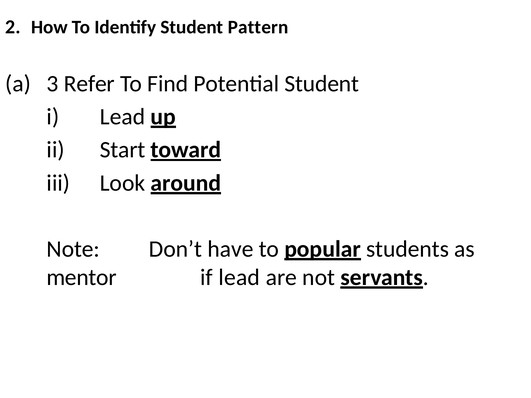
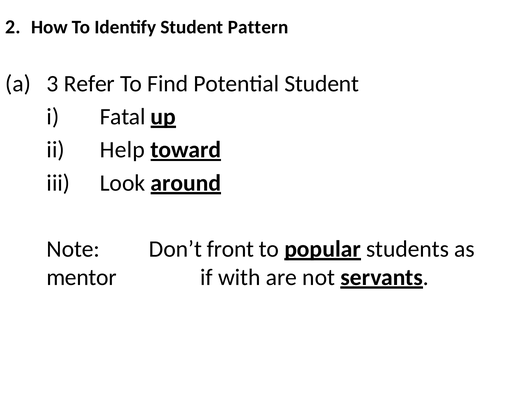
i Lead: Lead -> Fatal (123, 117)
Start: Start -> Help (122, 150)
have: have -> front (231, 249)
if lead: lead -> with (239, 278)
